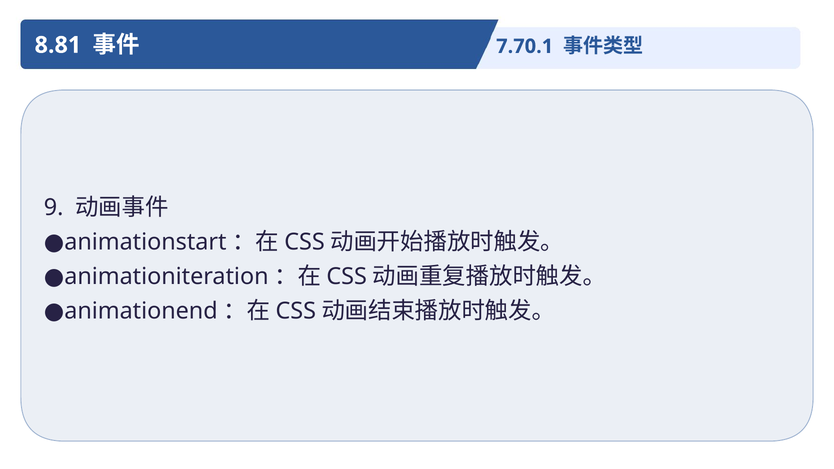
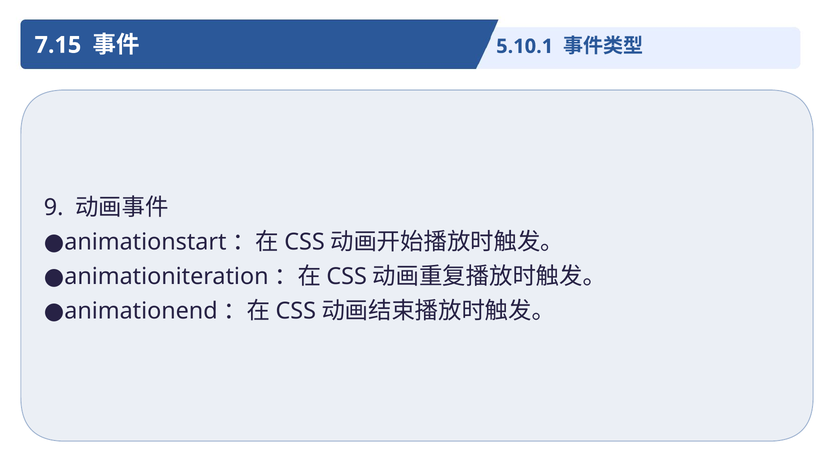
8.81: 8.81 -> 7.15 (58, 45)
7.70.1: 7.70.1 -> 5.10.1 (525, 46)
